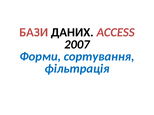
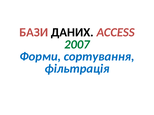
2007 colour: black -> green (77, 45)
